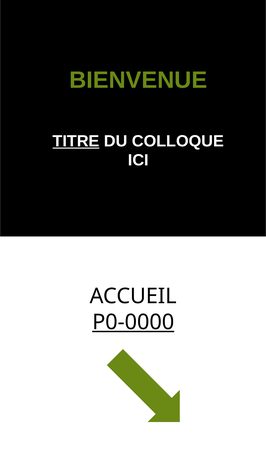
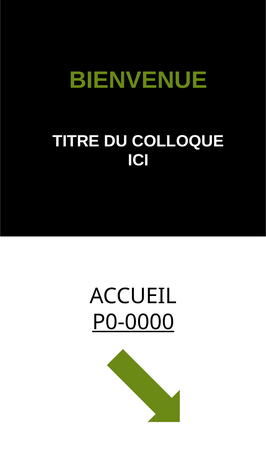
TITRE underline: present -> none (76, 141)
